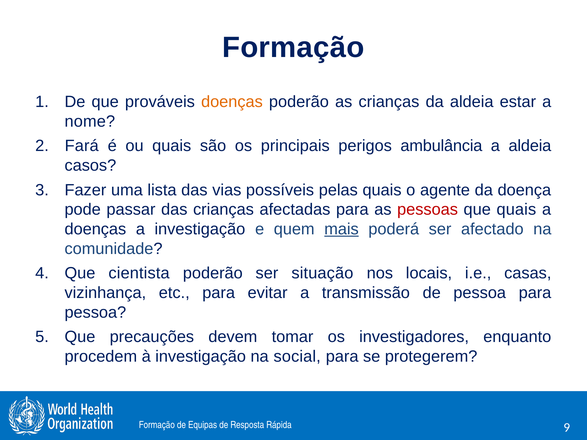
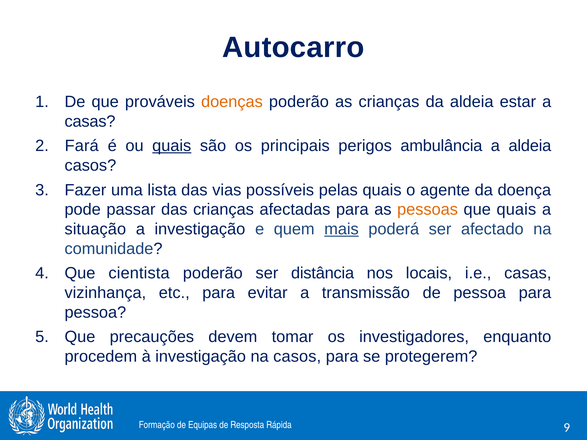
Formação: Formação -> Autocarro (293, 48)
nome: nome -> casas (90, 122)
quais underline: none -> present (172, 146)
pessoas colour: red -> orange (428, 210)
doenças: doenças -> situação (95, 229)
situação: situação -> distância (323, 273)
na social: social -> casos (297, 357)
